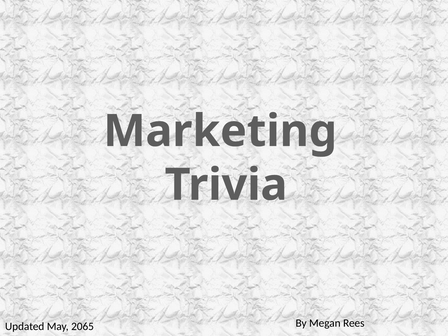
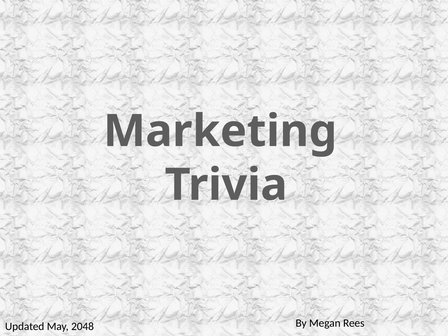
2065: 2065 -> 2048 (83, 326)
